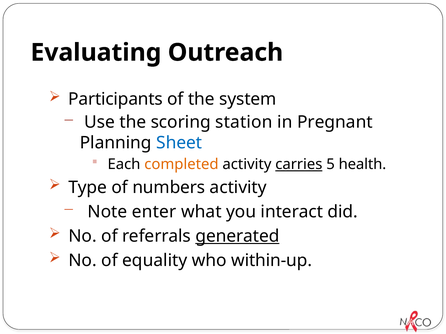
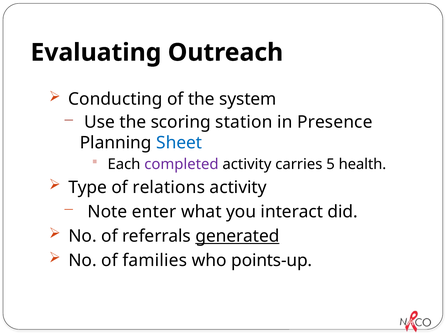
Participants: Participants -> Conducting (115, 99)
Pregnant: Pregnant -> Presence (335, 122)
completed colour: orange -> purple (181, 165)
carries underline: present -> none (299, 165)
numbers: numbers -> relations (169, 188)
equality: equality -> families (155, 261)
within-up: within-up -> points-up (272, 261)
